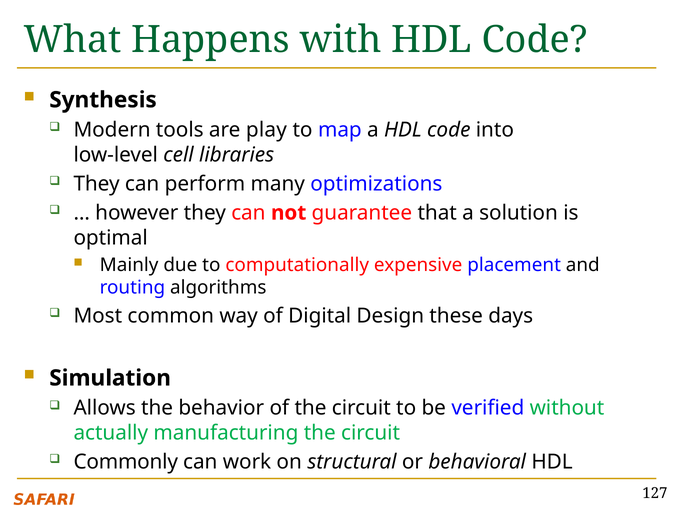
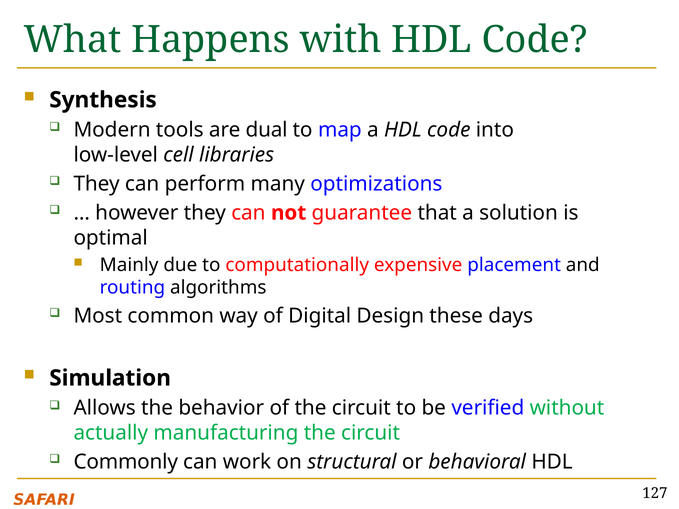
play: play -> dual (267, 130)
